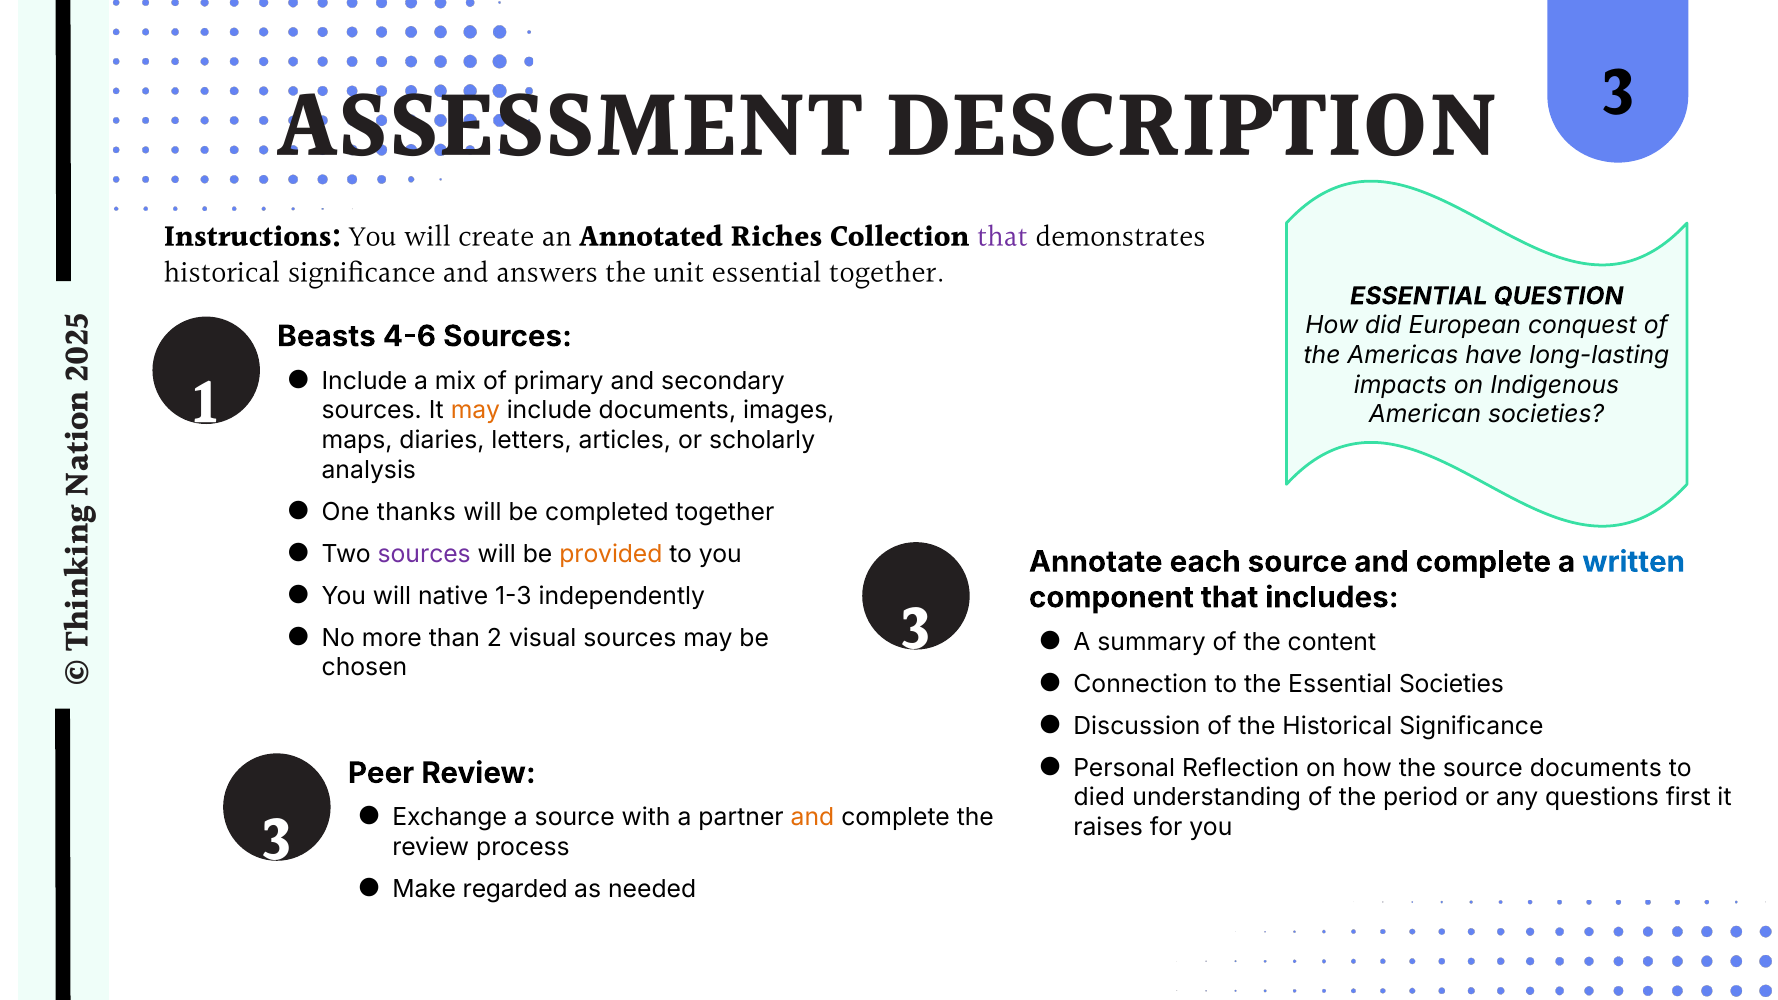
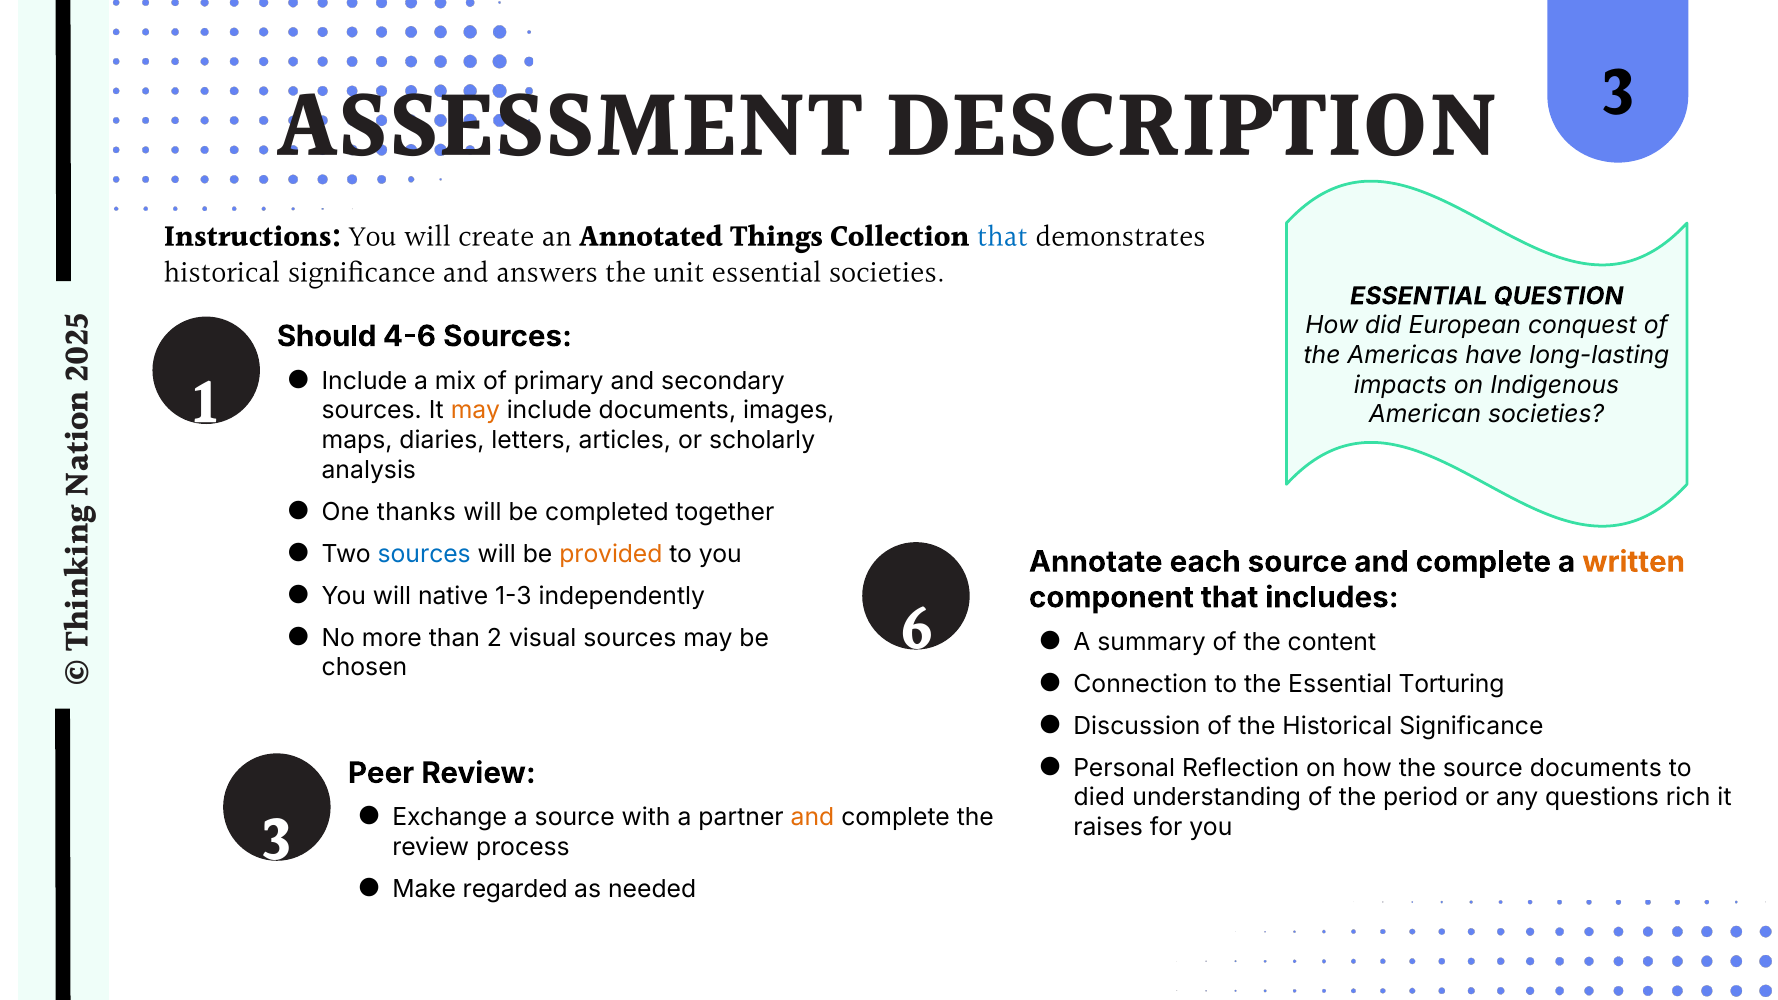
Riches: Riches -> Things (777, 238)
that colour: purple -> blue (1003, 238)
essential together: together -> societies (887, 274)
Beasts: Beasts -> Should (327, 336)
sources colour: purple -> blue (424, 554)
written colour: blue -> orange (1634, 562)
chosen 3: 3 -> 6 (916, 631)
Essential Societies: Societies -> Torturing (1452, 684)
first: first -> rich (1688, 798)
